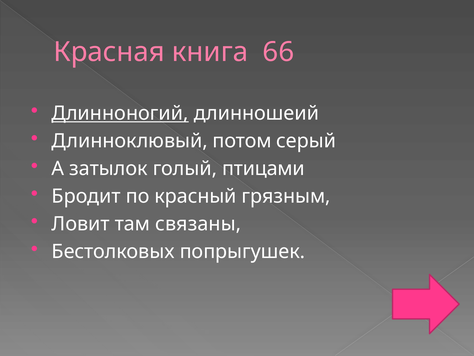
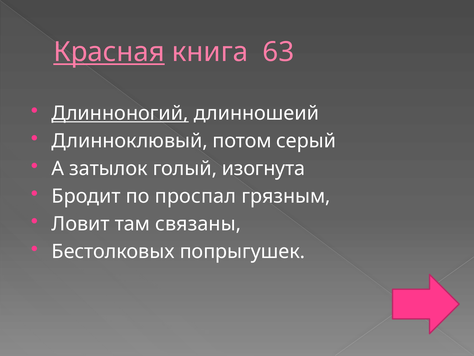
Красная underline: none -> present (109, 52)
66: 66 -> 63 (278, 52)
птицами: птицами -> изогнута (264, 168)
красный: красный -> проспал (195, 196)
